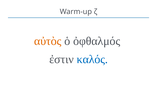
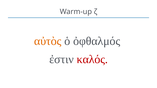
καλός colour: blue -> red (92, 60)
